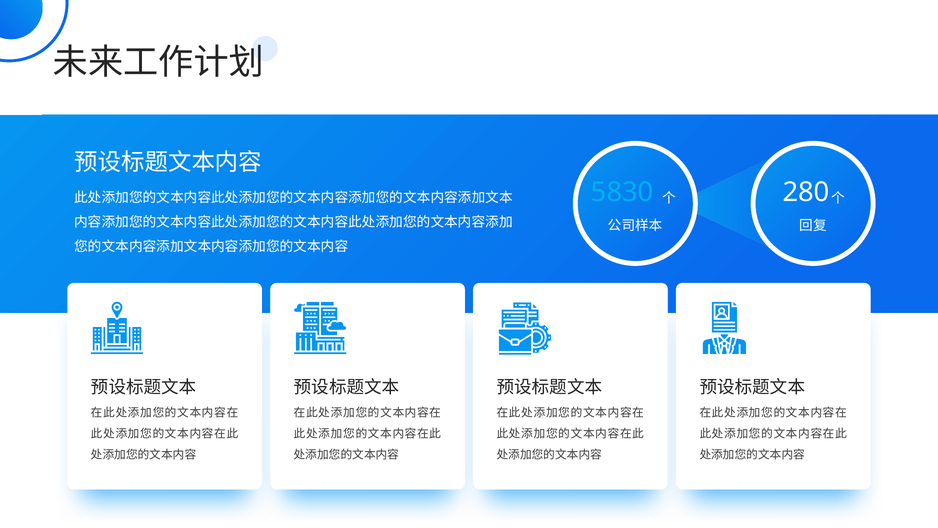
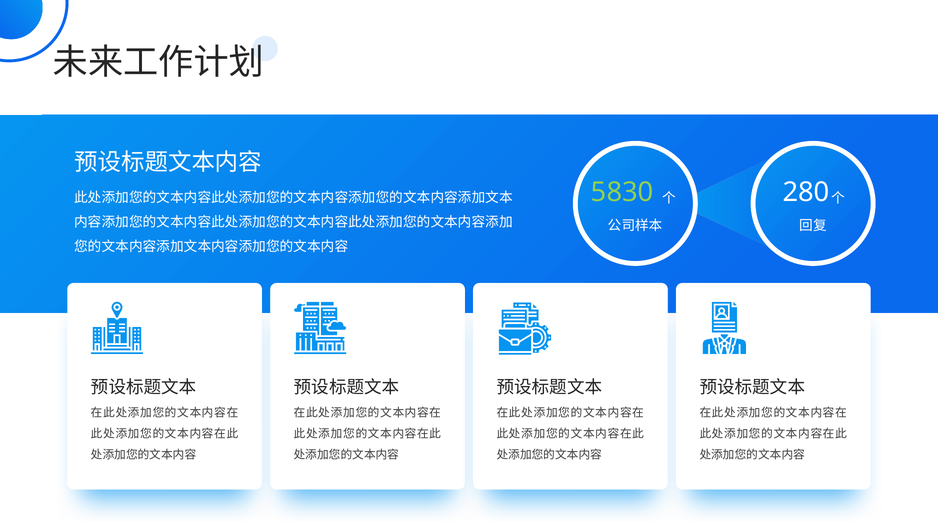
5830 colour: light blue -> light green (622, 192)
